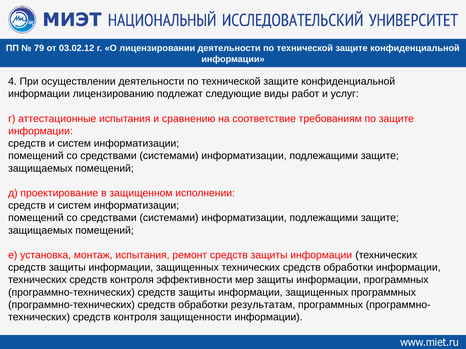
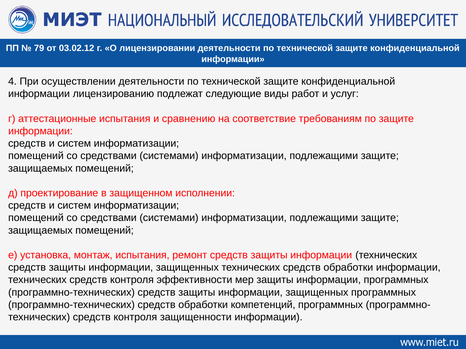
результатам: результатам -> компетенций (263, 305)
